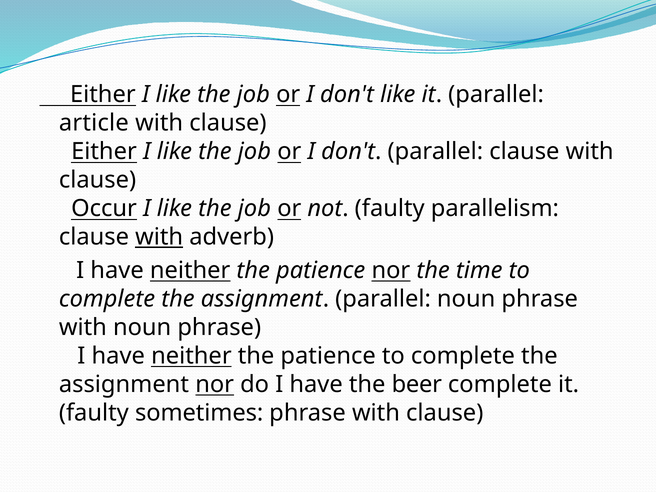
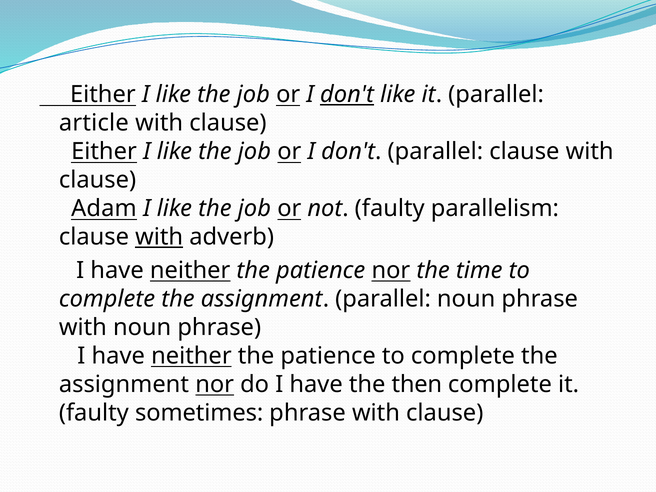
don't underline: none -> present (347, 95)
Occur: Occur -> Adam (104, 209)
beer: beer -> then (417, 384)
